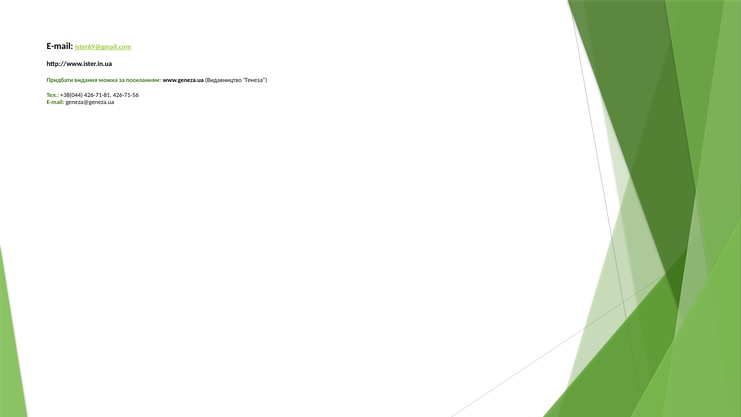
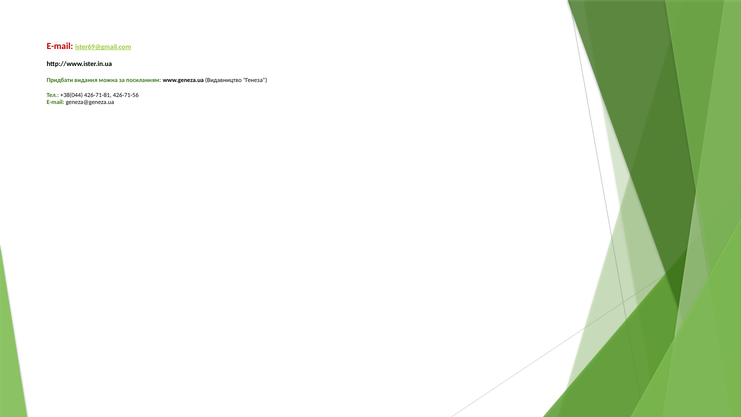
E-mail colour: black -> red (60, 46)
